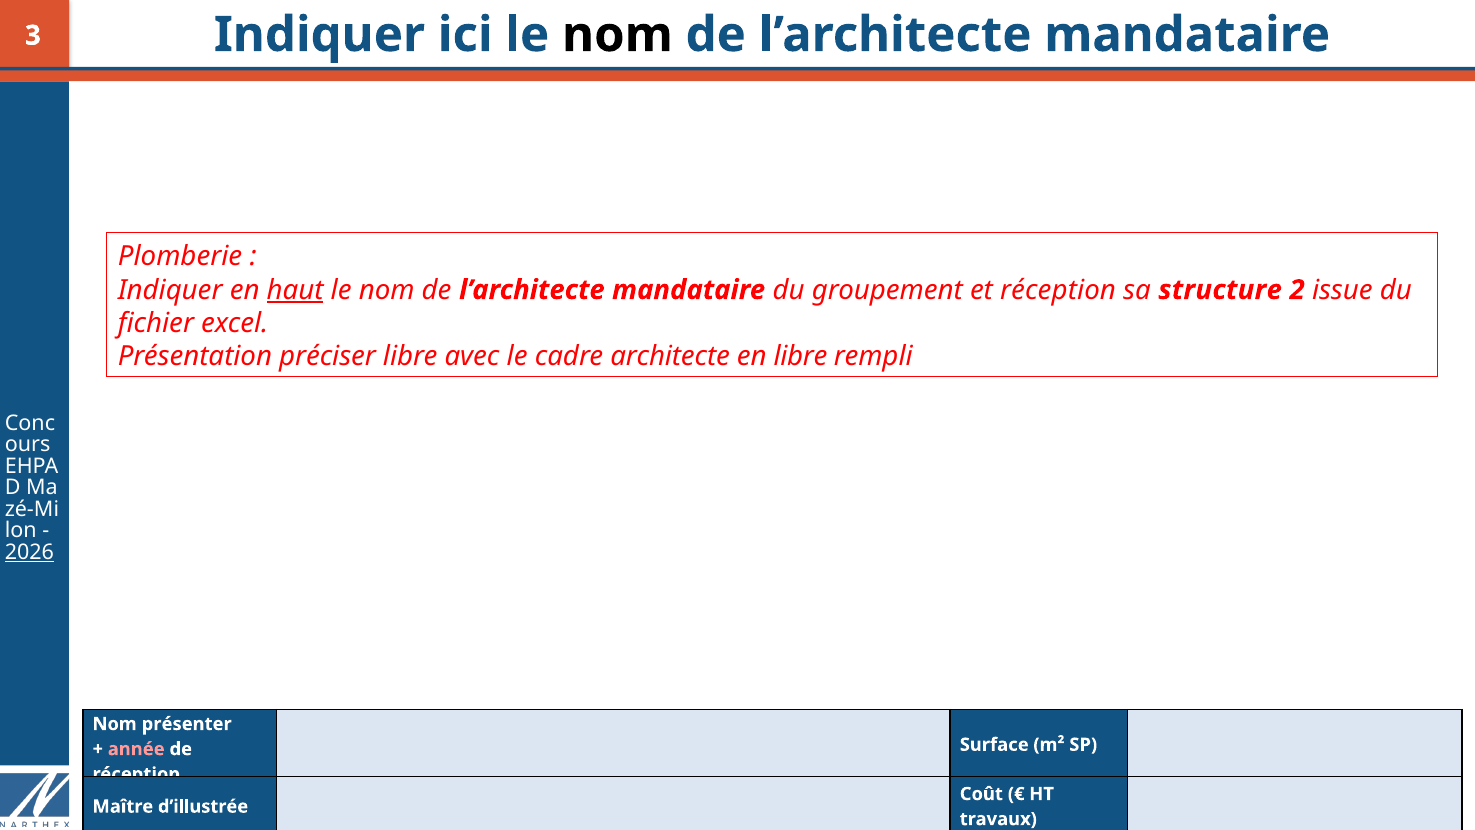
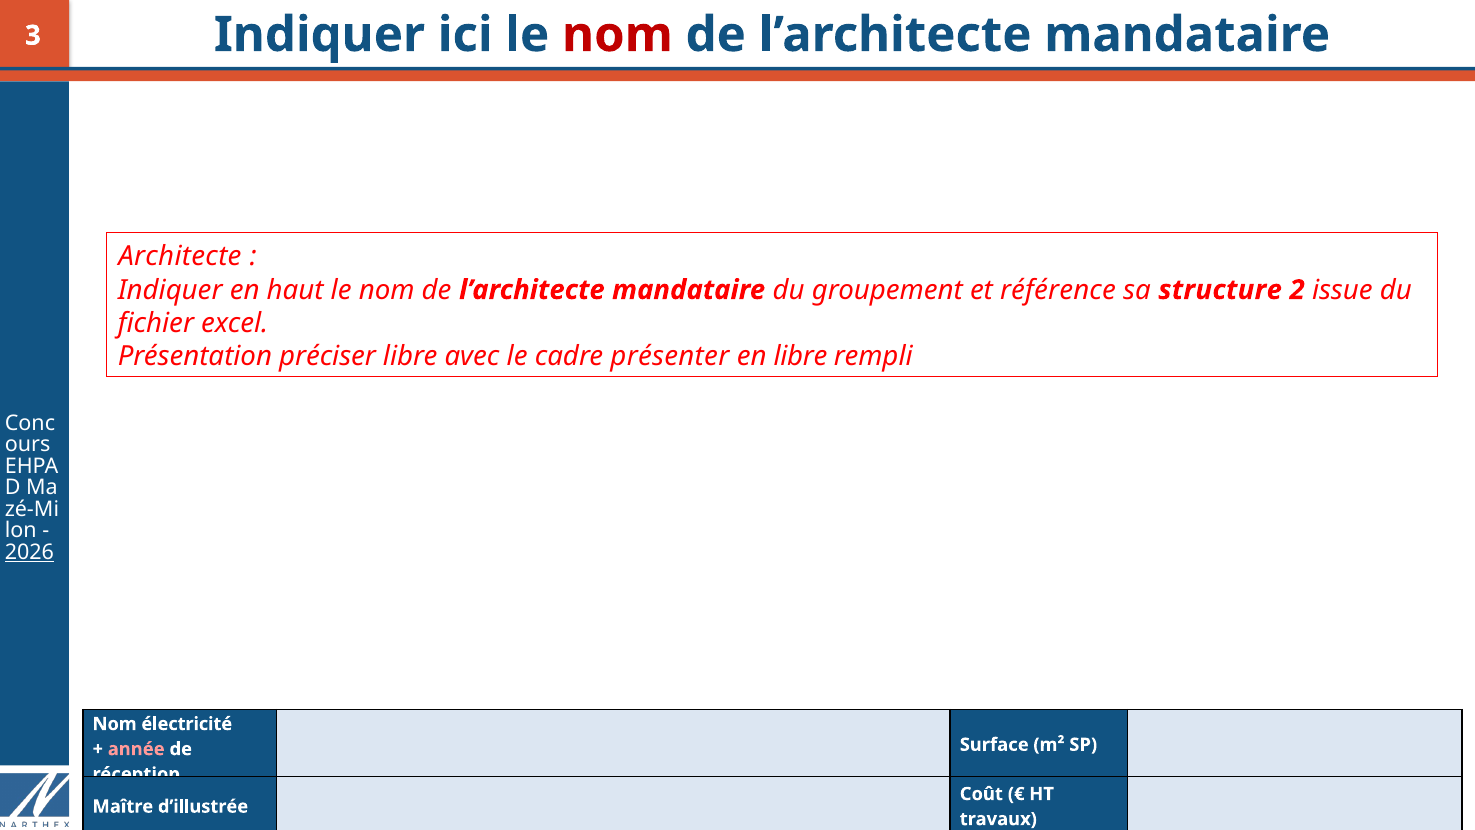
nom colour: black -> red (617, 35)
Plomberie: Plomberie -> Architecte (180, 257)
haut underline: present -> none (295, 290)
et réception: réception -> référence (1058, 290)
architecte: architecte -> présenter (670, 356)
présenter: présenter -> électricité (187, 724)
